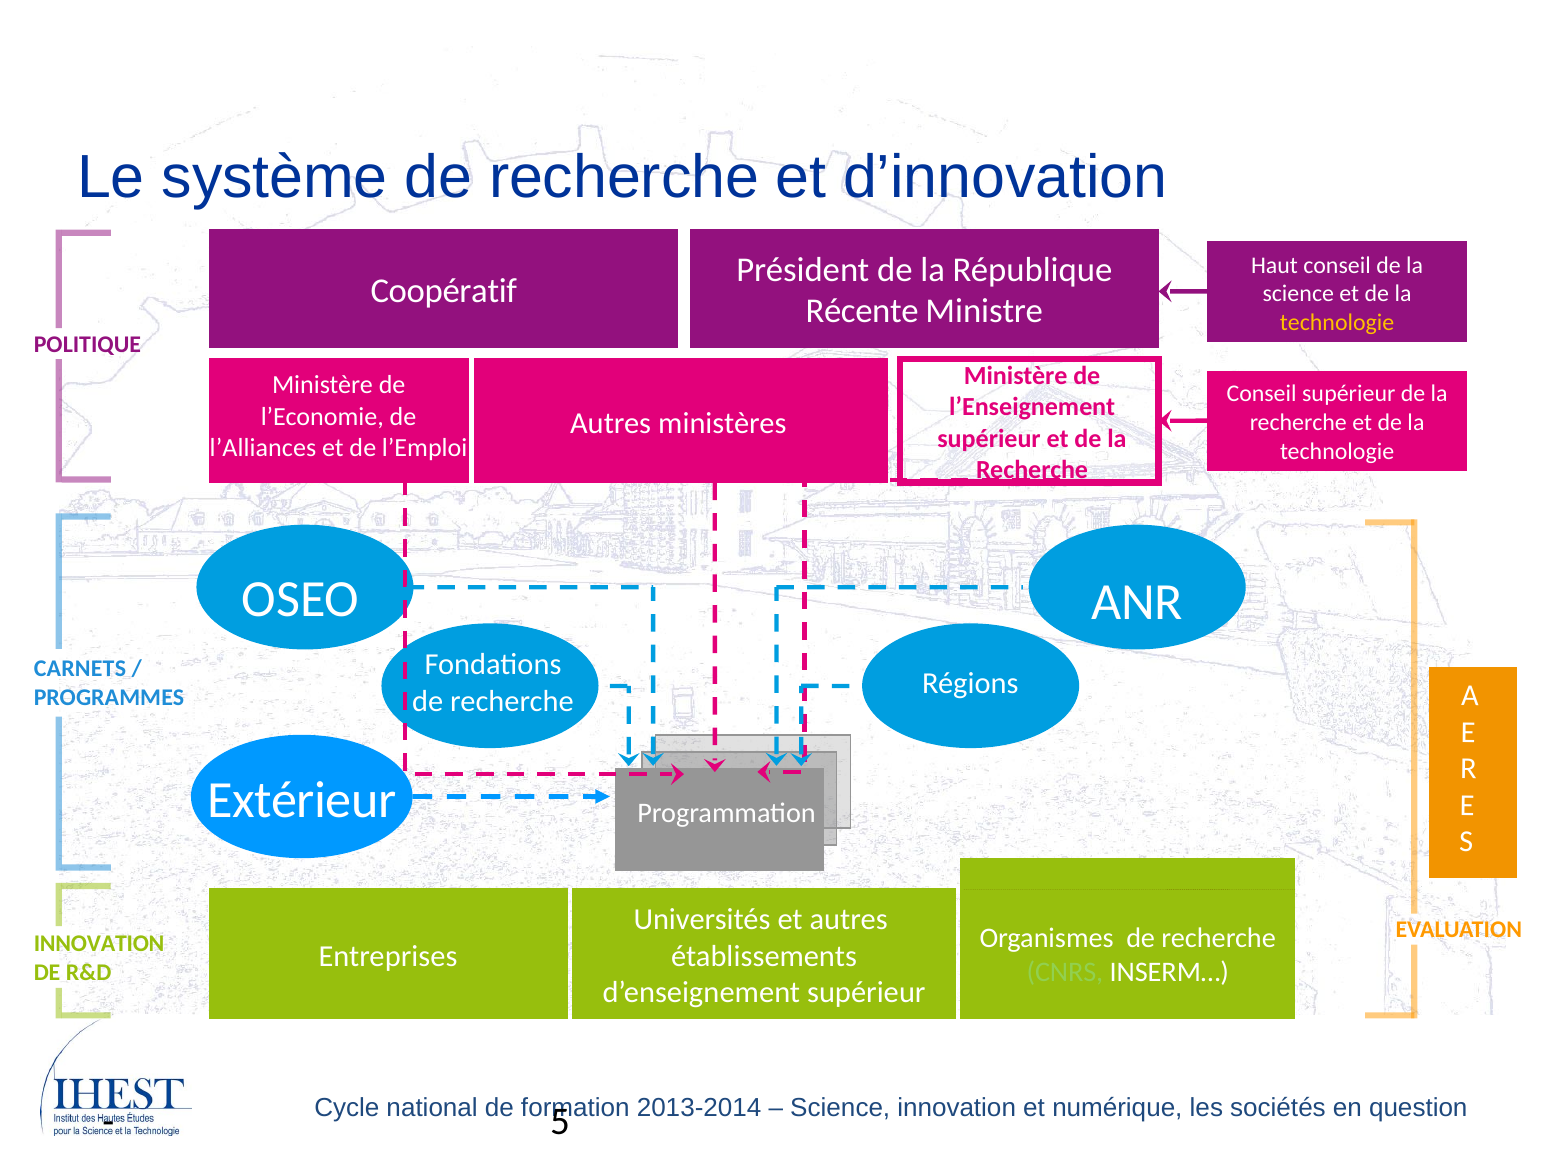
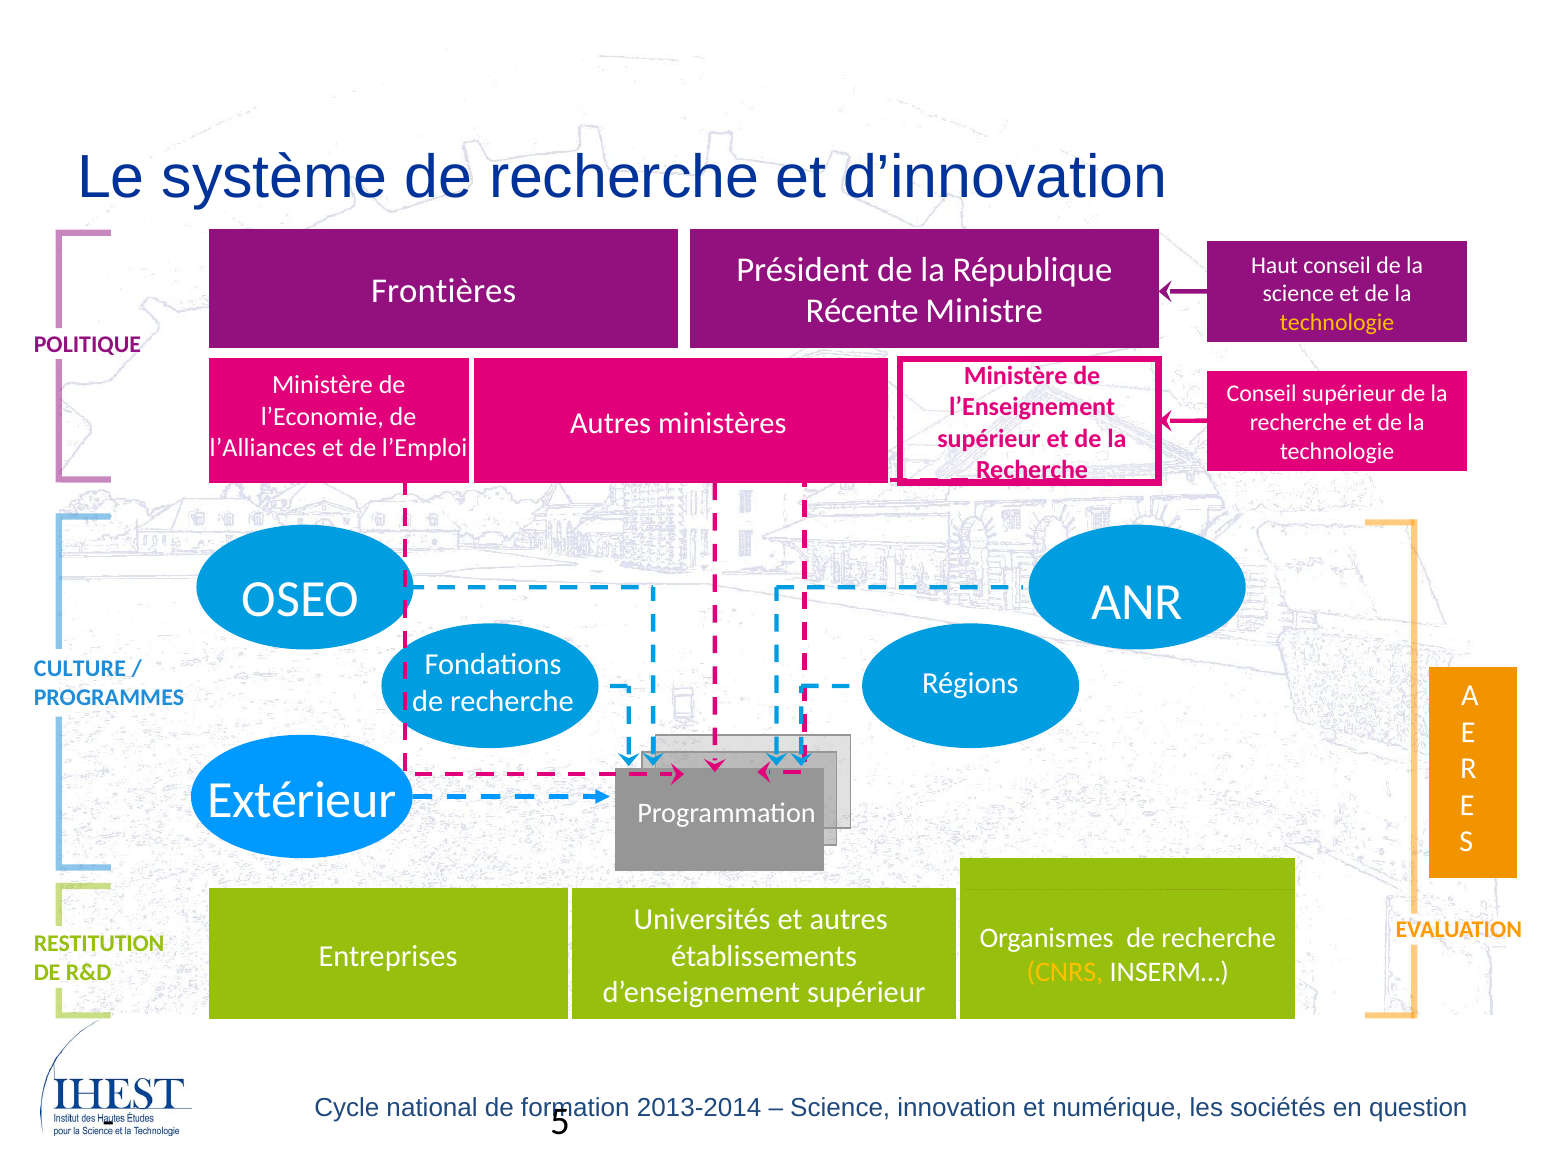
Coopératif: Coopératif -> Frontières (444, 291)
CARNETS: CARNETS -> CULTURE (80, 669)
INNOVATION: INNOVATION -> RESTITUTION (99, 944)
CNRS colour: light green -> yellow (1065, 972)
